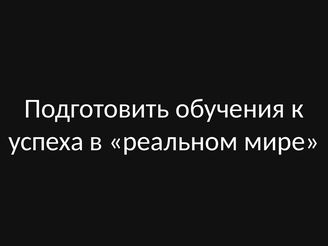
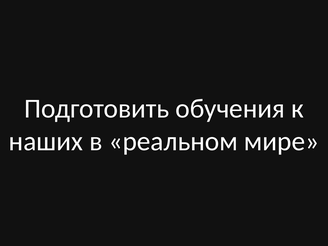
успеха: успеха -> наших (46, 141)
